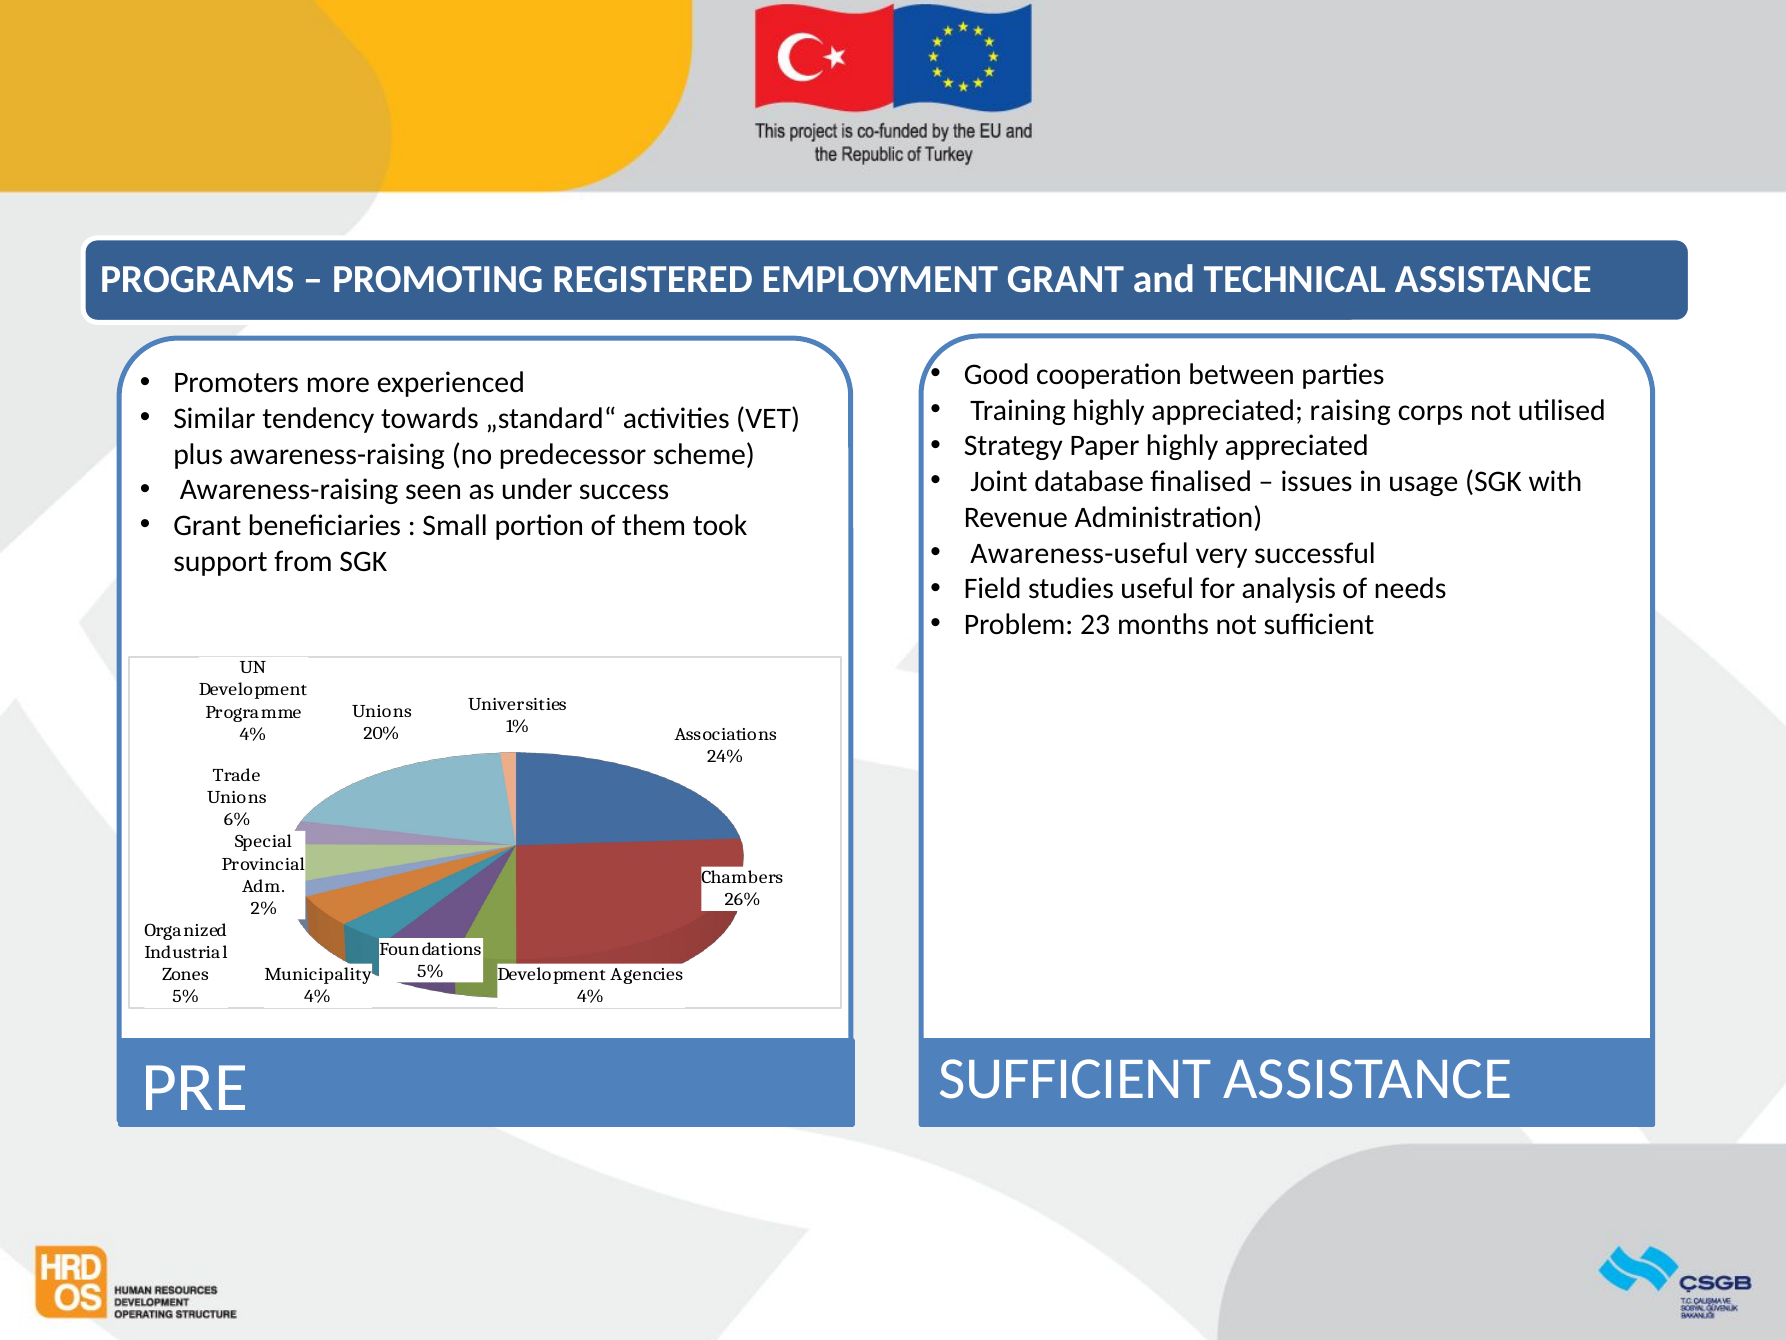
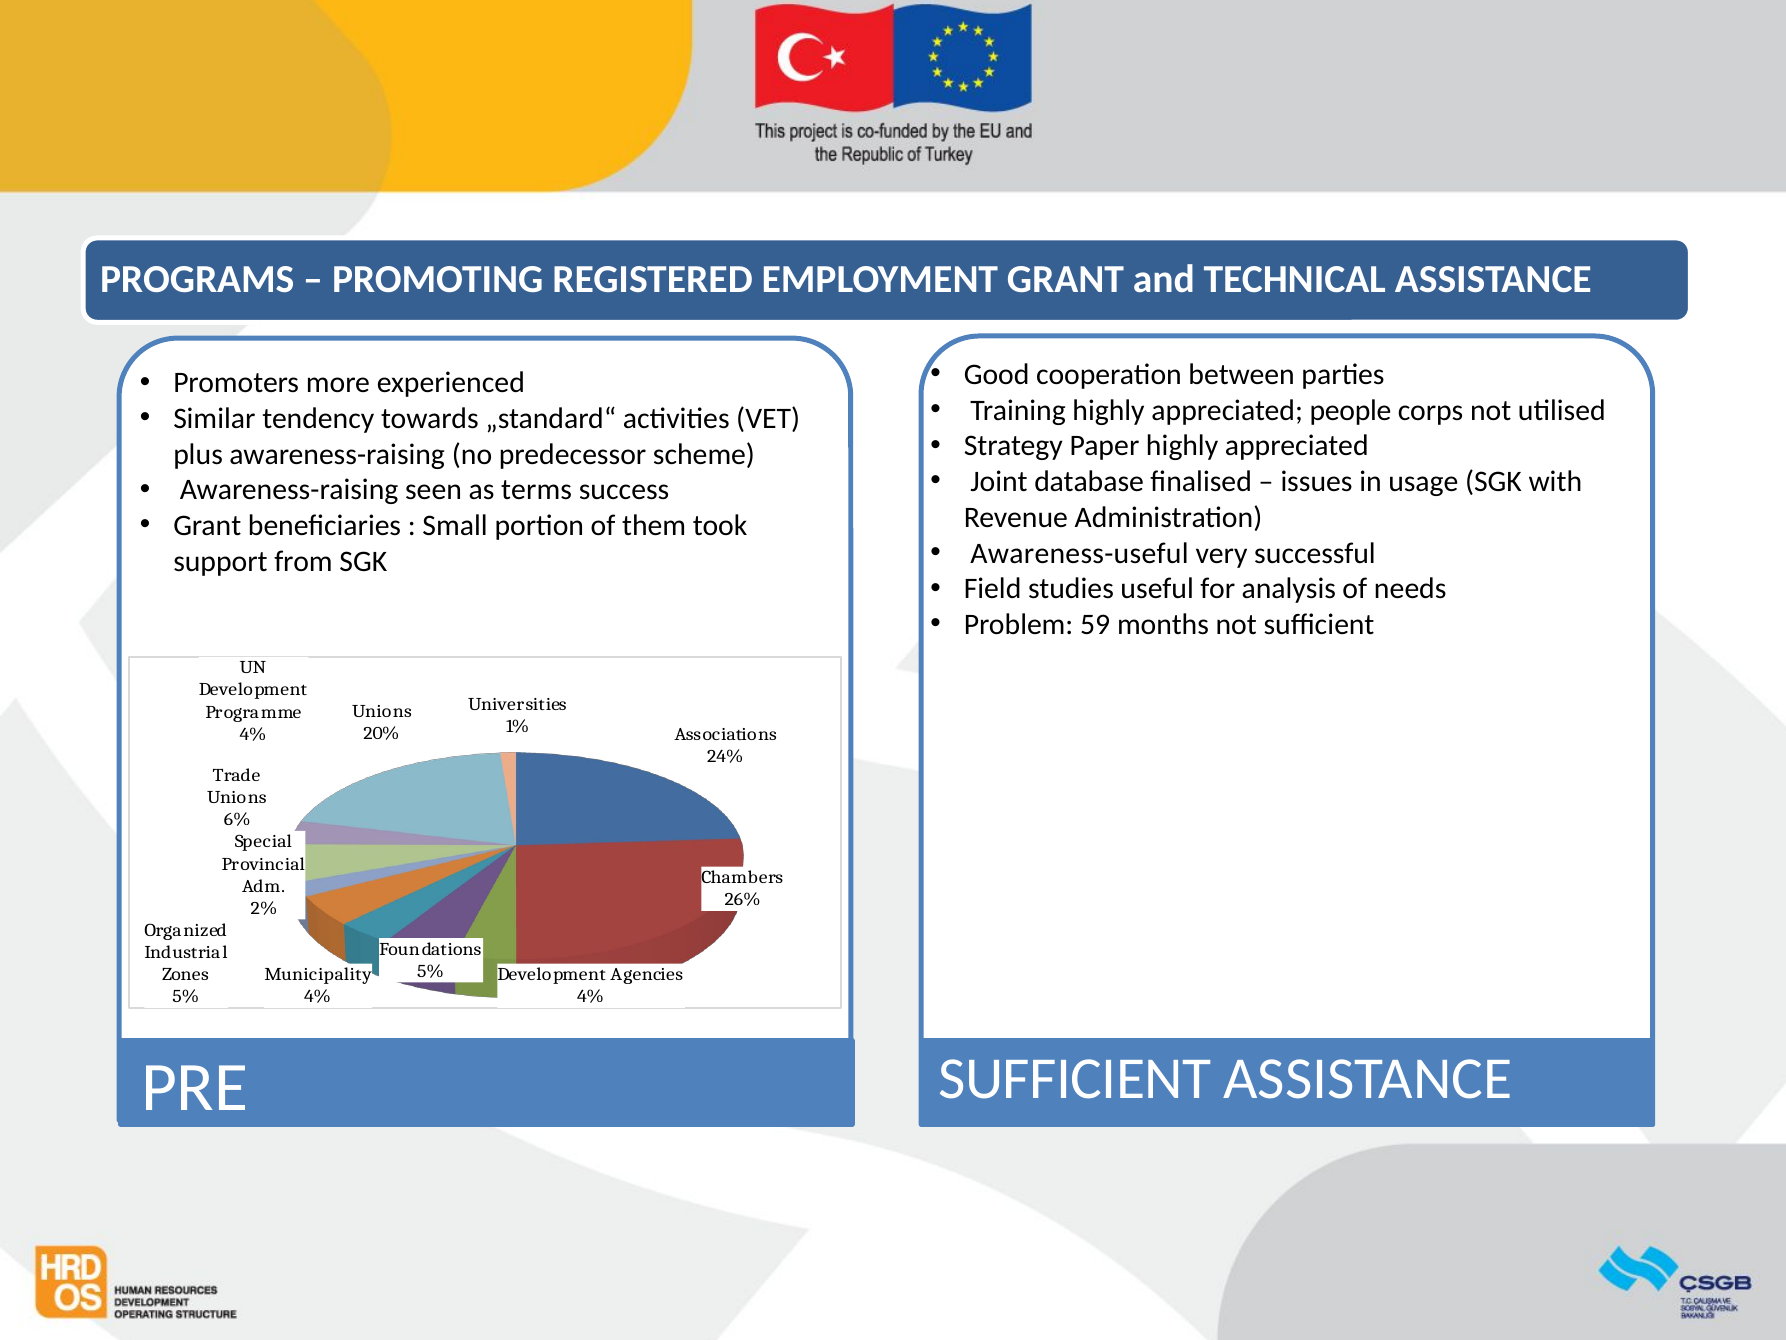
raising: raising -> people (1351, 410)
under: under -> terms (537, 490)
23: 23 -> 59 (1095, 624)
